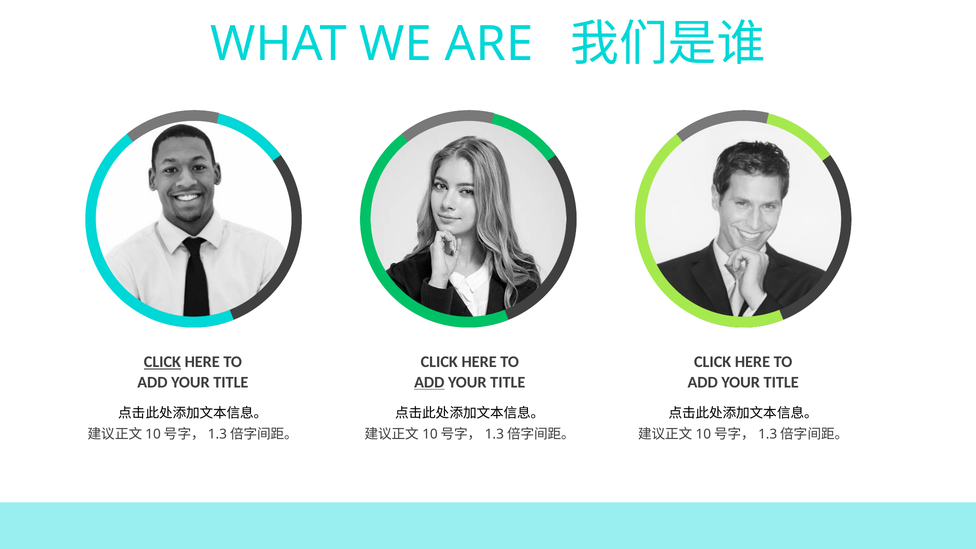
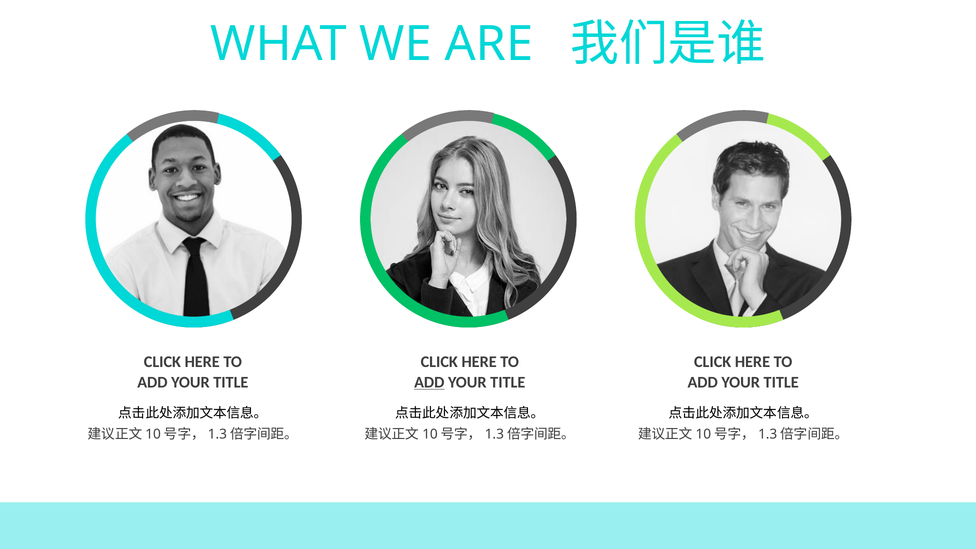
CLICK underline: present -> none (162, 362)
